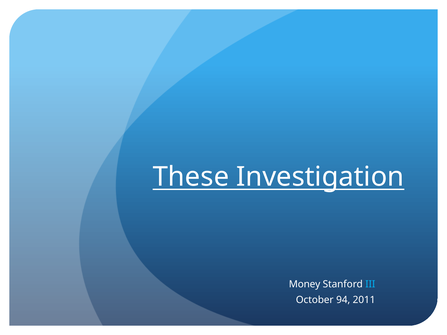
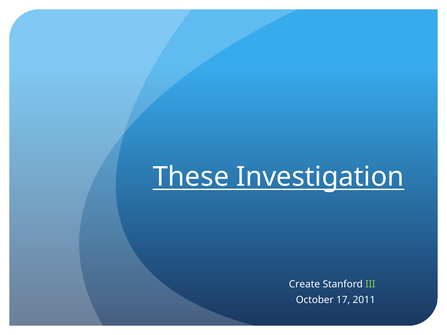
Money: Money -> Create (304, 285)
III colour: light blue -> light green (370, 285)
94: 94 -> 17 (343, 300)
